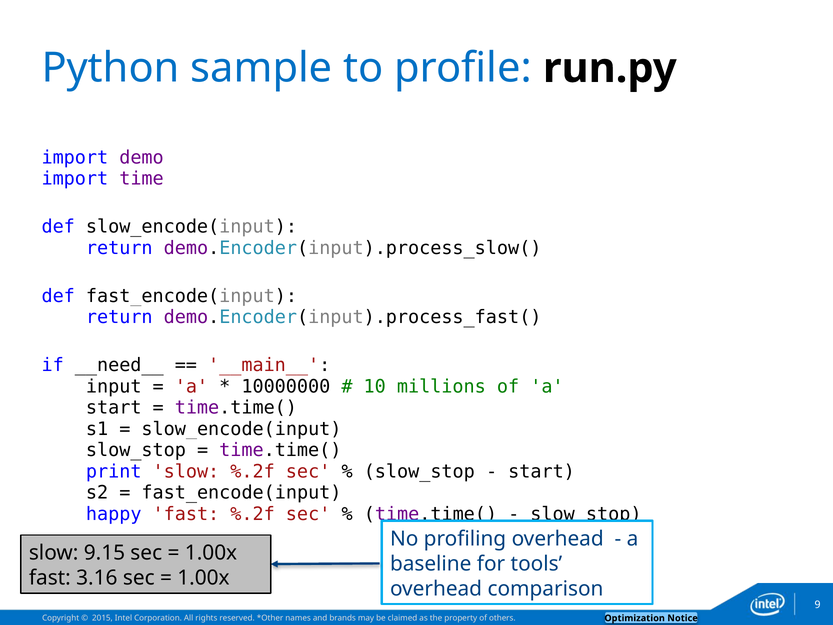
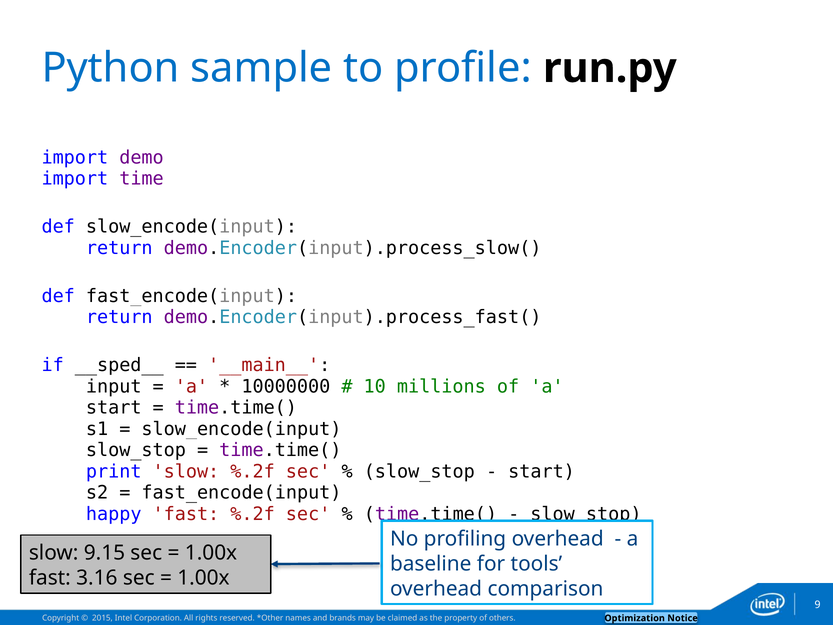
__need__: __need__ -> __sped__ (119, 365)
